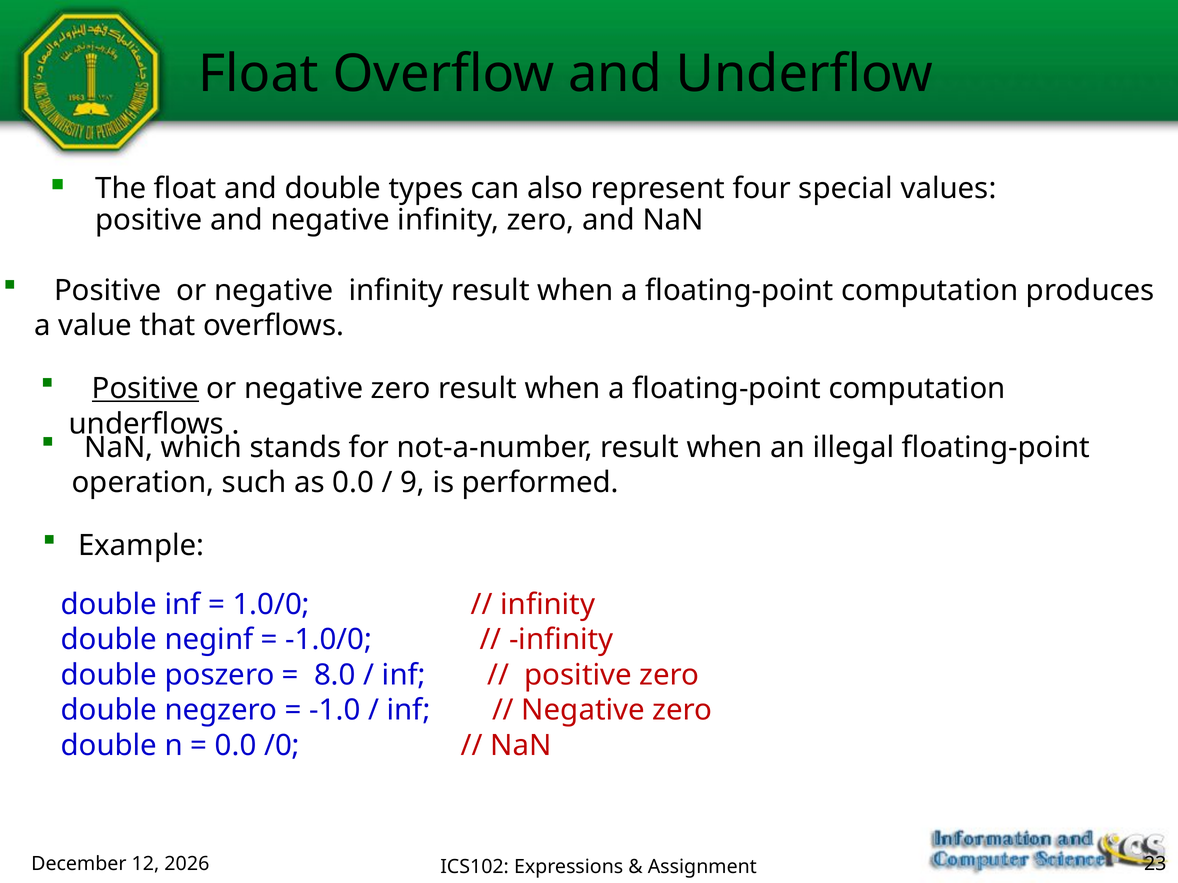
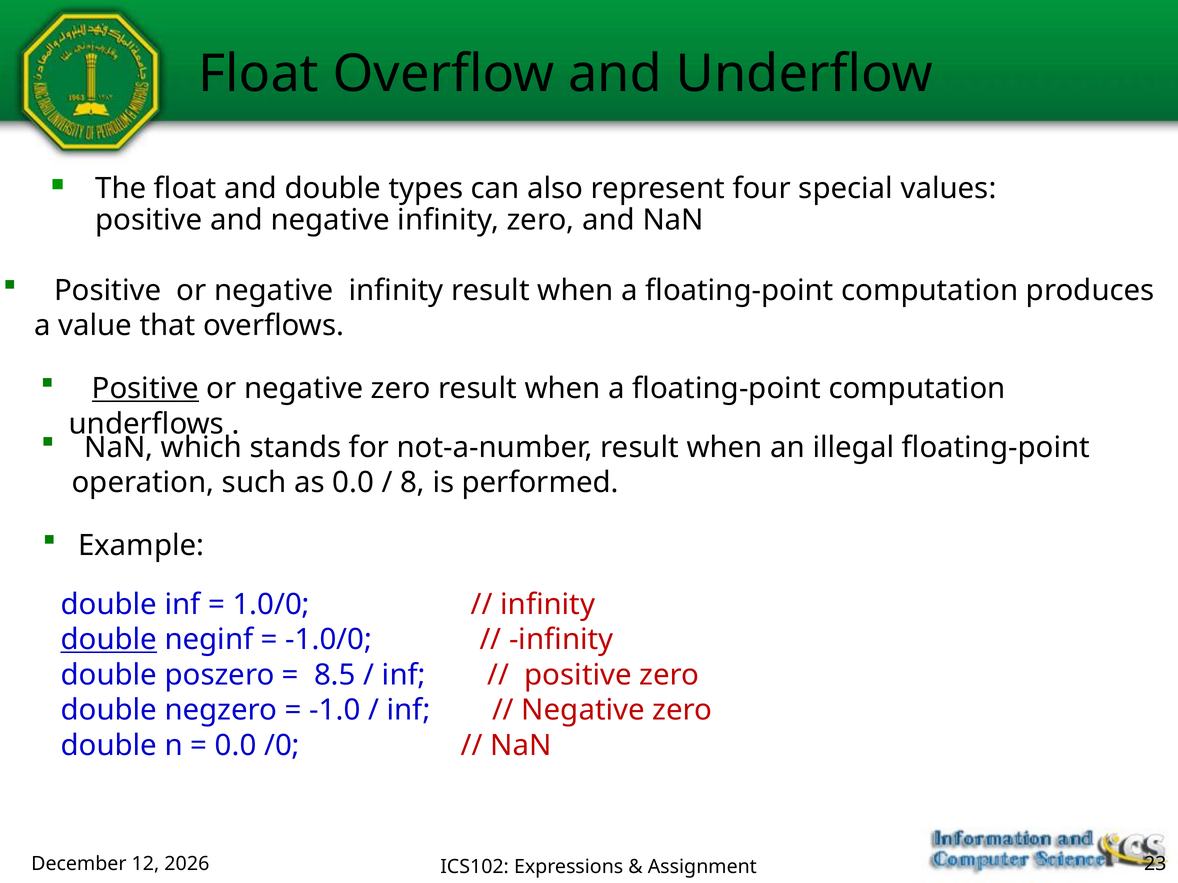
9: 9 -> 8 (413, 483)
double underline: none -> present (109, 640)
8.0: 8.0 -> 8.5 (335, 675)
